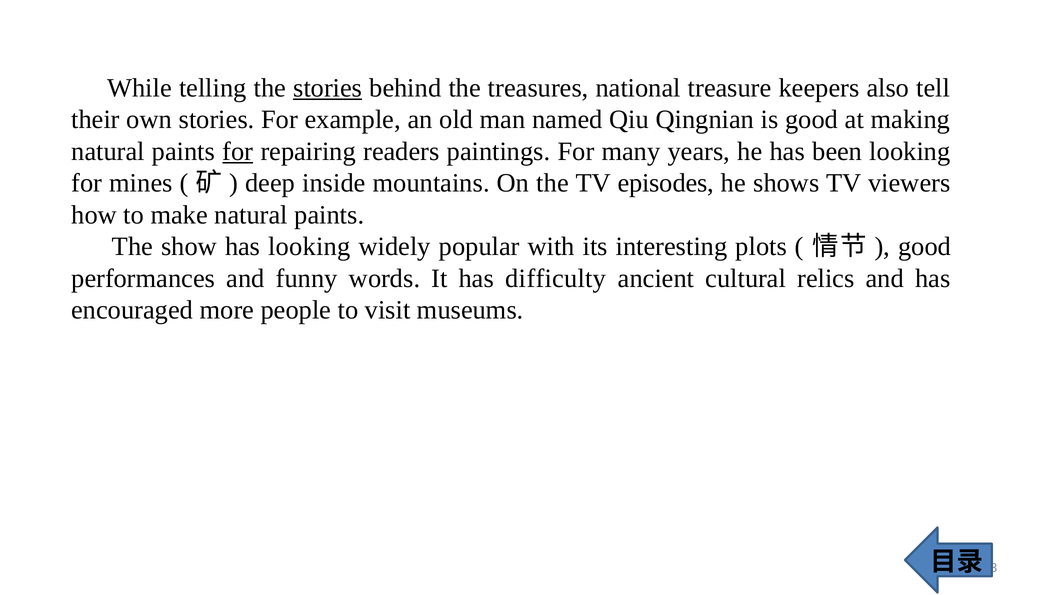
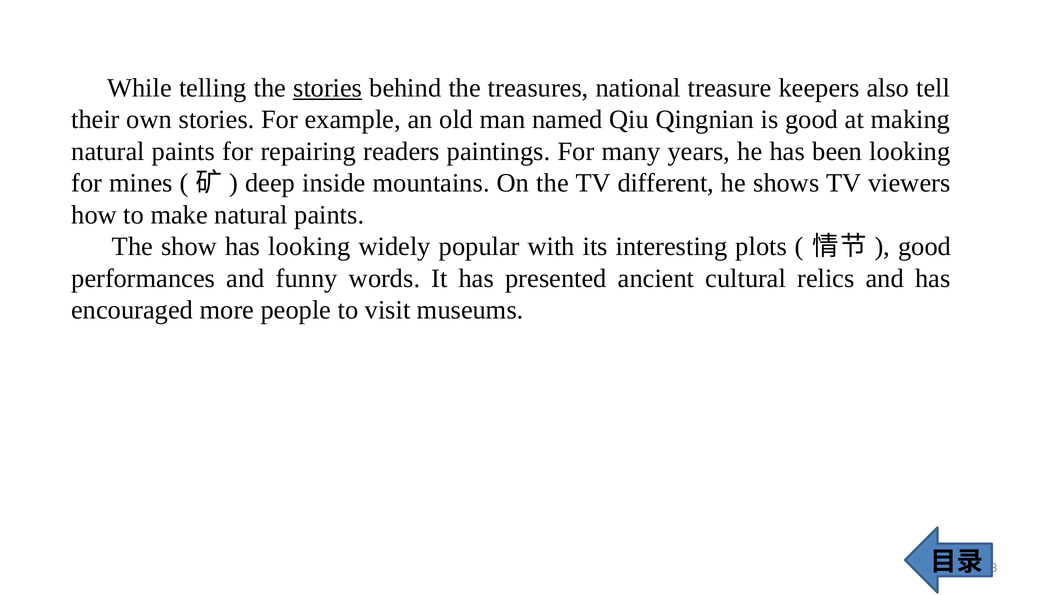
for underline: present -> none (238, 151)
episodes: episodes -> different (666, 183)
difficulty: difficulty -> presented (556, 278)
